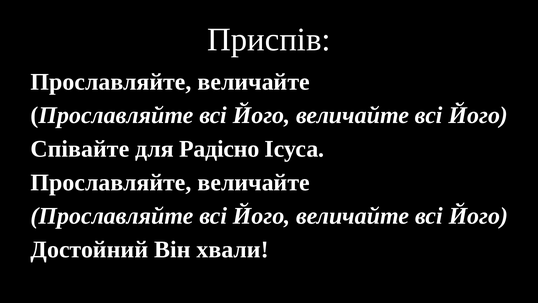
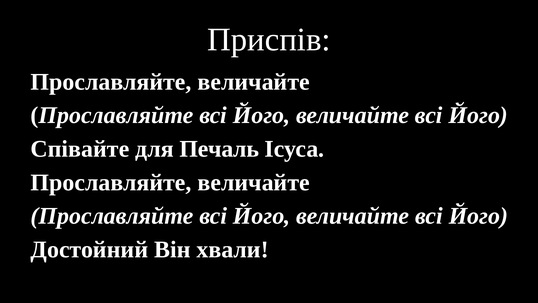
Радісно: Радісно -> Печаль (219, 149)
